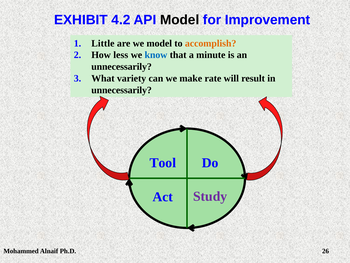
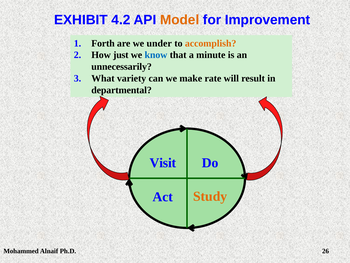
Model colour: black -> orange (180, 20)
Little: Little -> Forth (103, 43)
we model: model -> under (159, 43)
less: less -> just (121, 55)
unnecessarily: unnecessarily -> departmental (122, 90)
Tool: Tool -> Visit (163, 163)
Study colour: purple -> orange (210, 196)
